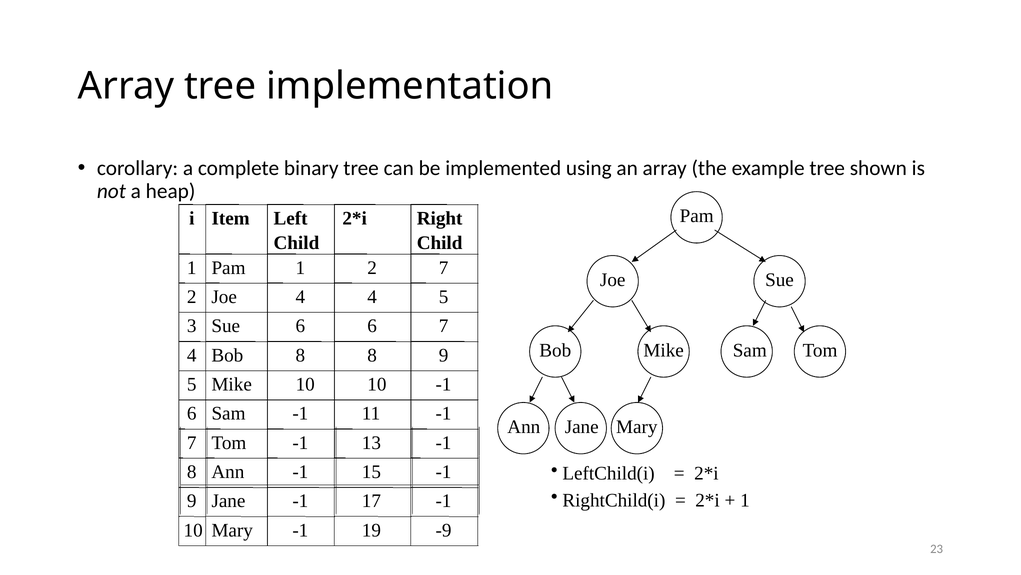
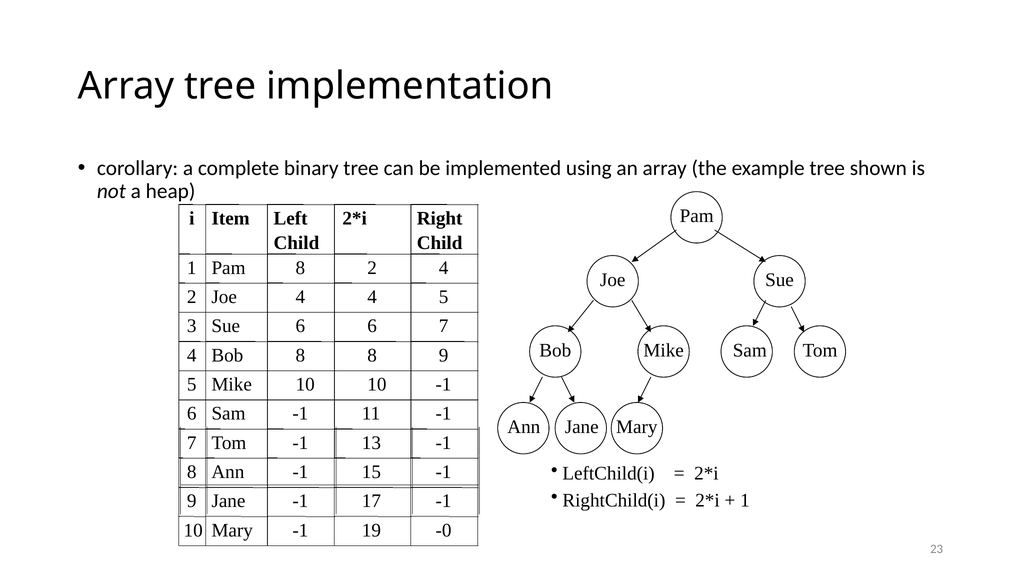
Pam 1: 1 -> 8 (300, 268)
2 7: 7 -> 4 (444, 268)
-9: -9 -> -0 (444, 530)
